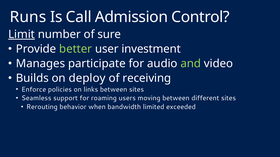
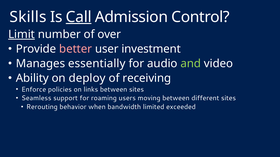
Runs: Runs -> Skills (28, 17)
Call underline: none -> present (79, 17)
sure: sure -> over (109, 34)
better colour: light green -> pink (76, 49)
participate: participate -> essentially (97, 64)
Builds: Builds -> Ability (32, 78)
